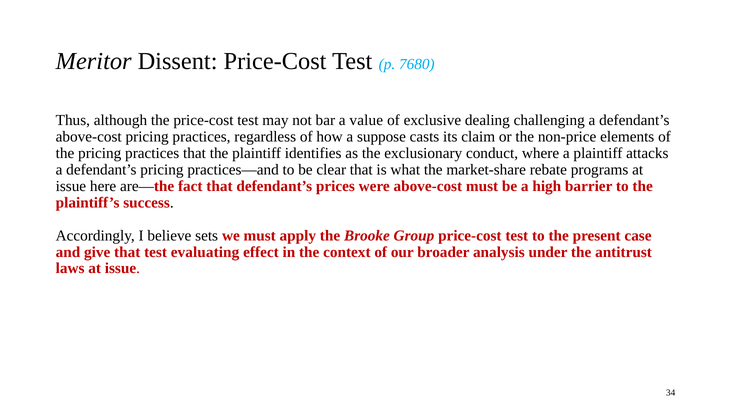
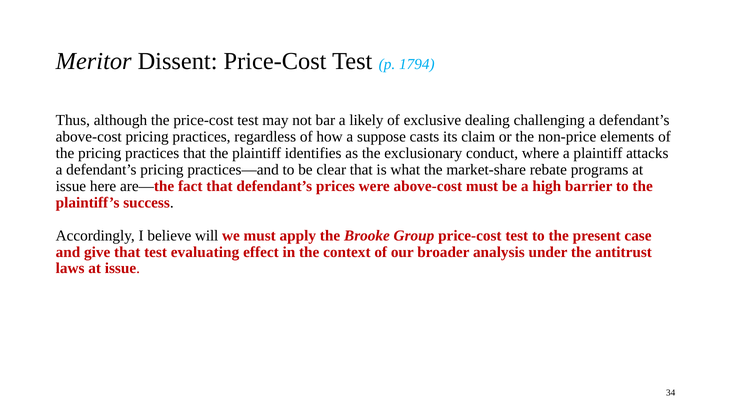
7680: 7680 -> 1794 (417, 64)
value: value -> likely (366, 120)
sets: sets -> will (207, 236)
